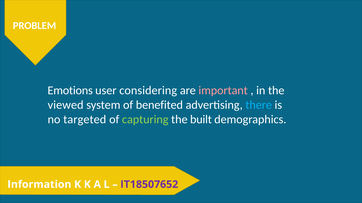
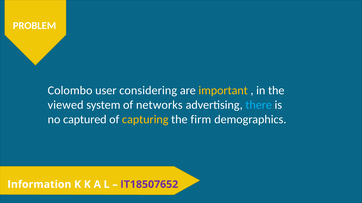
Emotions: Emotions -> Colombo (70, 91)
important colour: pink -> yellow (223, 91)
benefited: benefited -> networks (159, 105)
targeted: targeted -> captured (85, 120)
capturing colour: light green -> yellow (145, 120)
built: built -> firm (201, 120)
